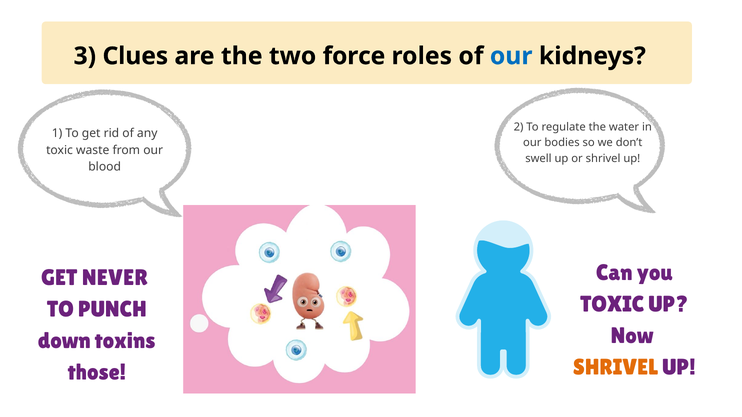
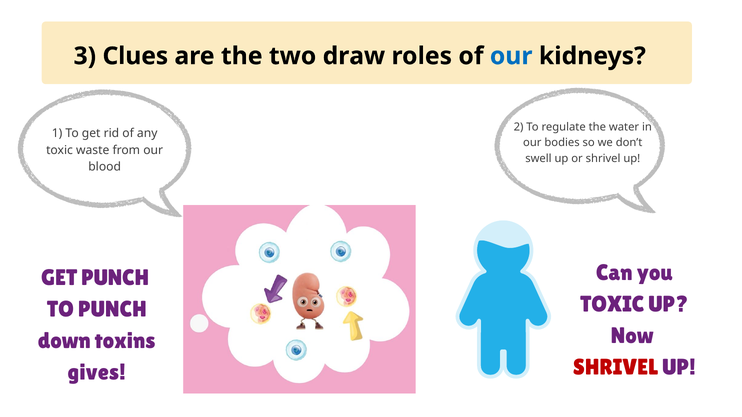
force: force -> draw (354, 56)
GET NEVER: NEVER -> PUNCH (115, 278)
SHRIVEL colour: orange -> red (616, 368)
those: those -> gives (97, 373)
